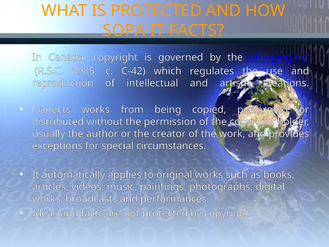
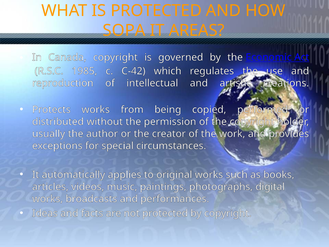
IT FACTS: FACTS -> AREAS (197, 30)
Infringing: Infringing -> Economic (269, 57)
